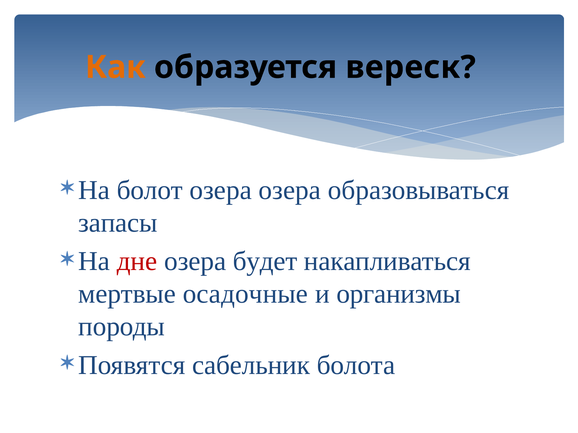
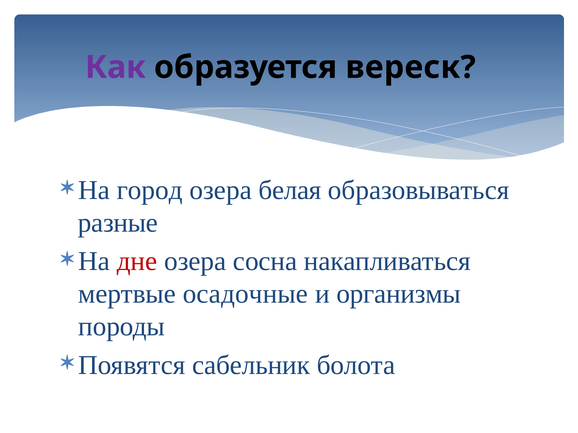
Как colour: orange -> purple (115, 67)
болот: болот -> город (150, 190)
озера озера: озера -> белая (290, 190)
запасы: запасы -> разные (118, 223)
будет: будет -> сосна (265, 262)
